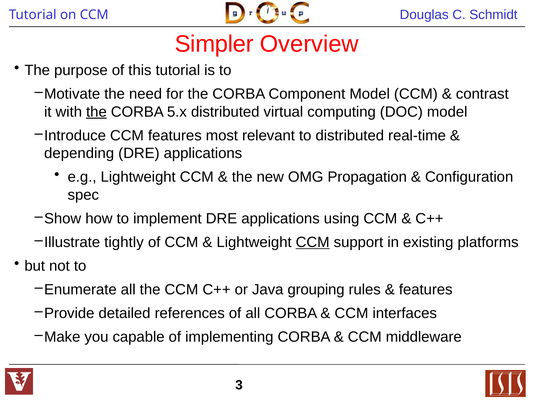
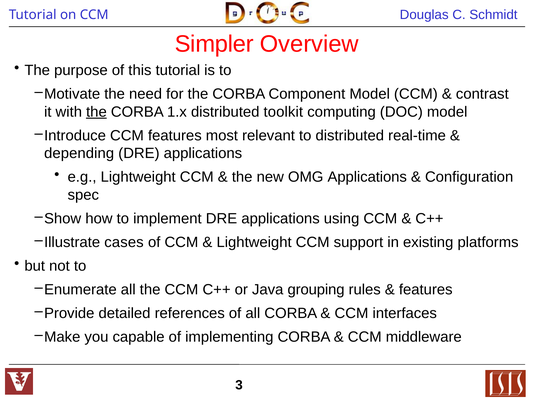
5.x: 5.x -> 1.x (177, 112)
virtual: virtual -> toolkit (283, 112)
OMG Propagation: Propagation -> Applications (367, 177)
tightly: tightly -> cases (124, 243)
CCM underline: present -> none (313, 243)
